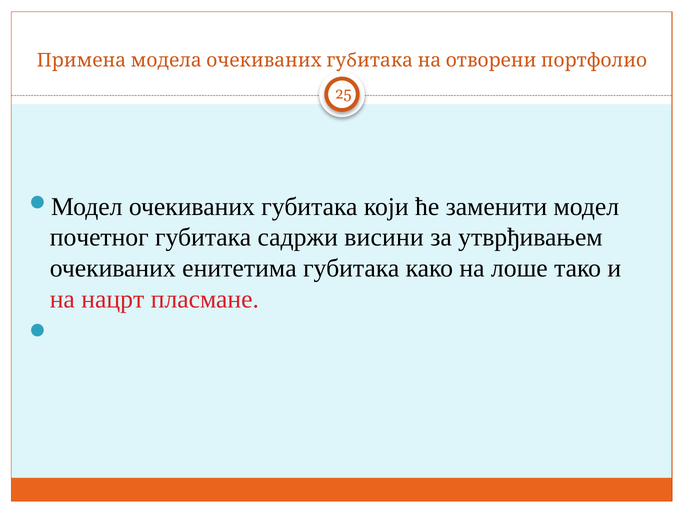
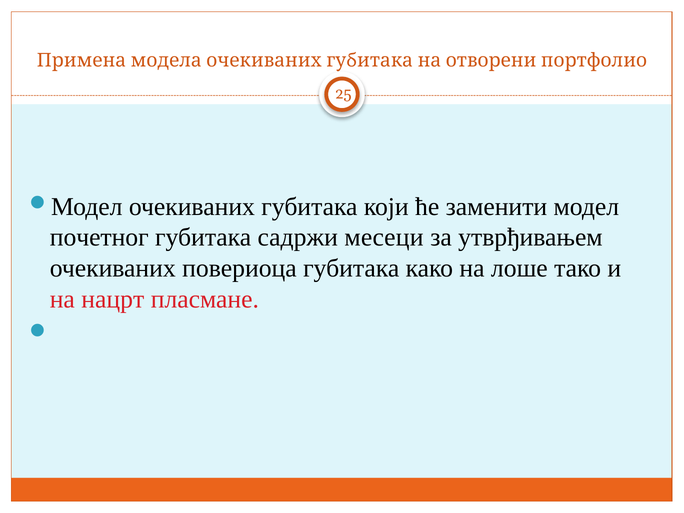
висини: висини -> месеци (384, 238)
енитетима: енитетима -> повериоца (239, 268)
